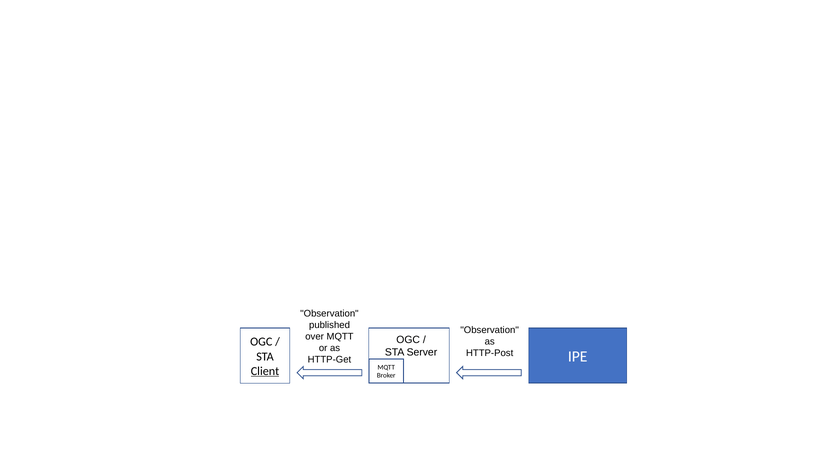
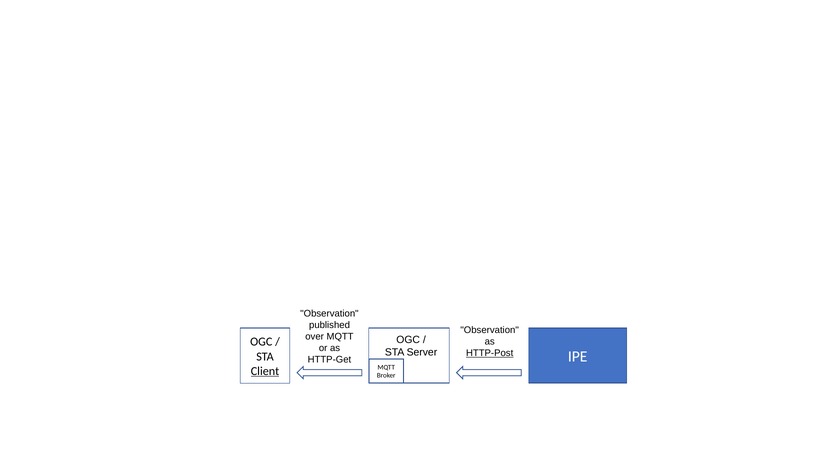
HTTP-Post underline: none -> present (490, 353)
